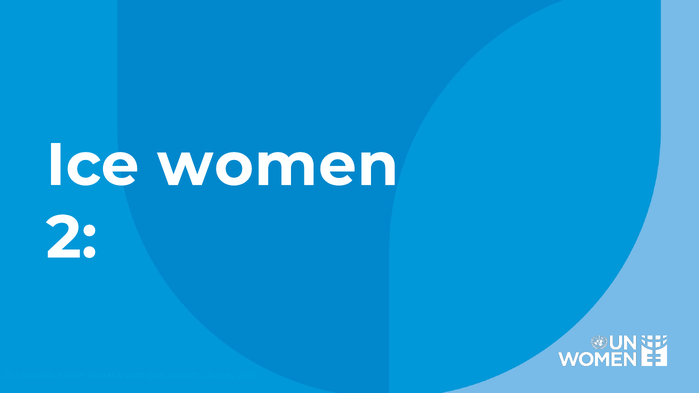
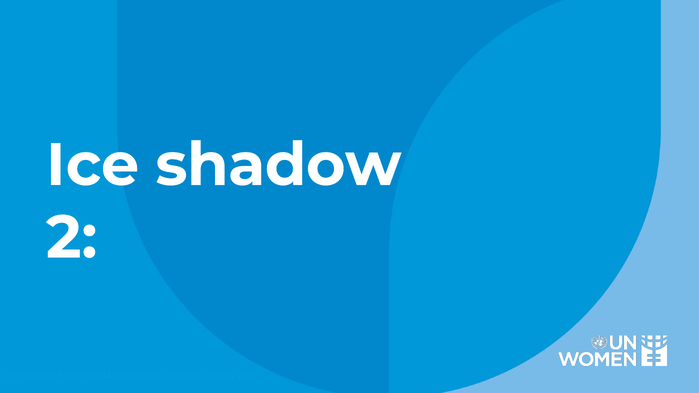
women: women -> shadow (279, 165)
